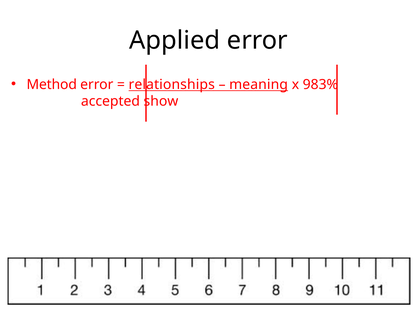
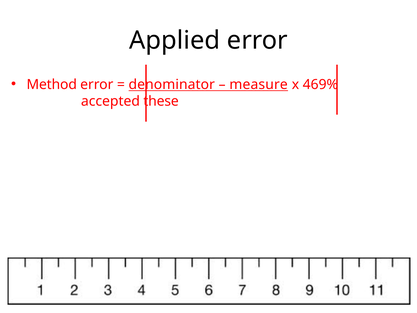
relationships: relationships -> denominator (172, 84)
meaning: meaning -> measure (259, 84)
983%: 983% -> 469% (320, 84)
show: show -> these (161, 101)
